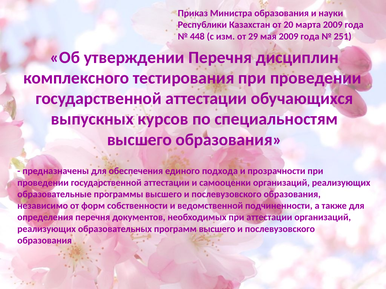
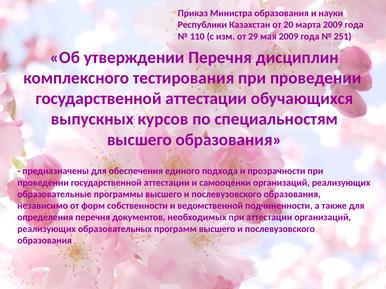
448: 448 -> 110 (197, 36)
